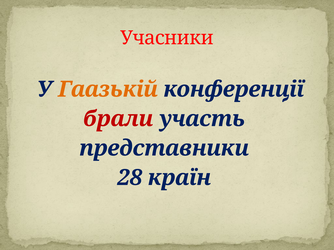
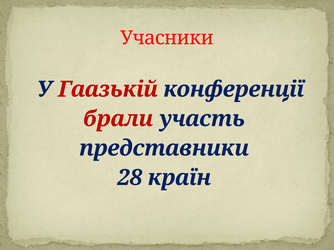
Гаазькій colour: orange -> red (108, 89)
